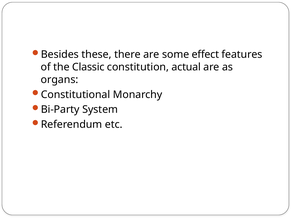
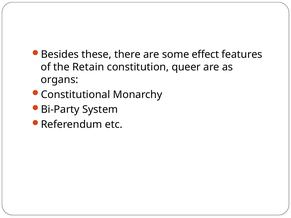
Classic: Classic -> Retain (88, 67)
actual: actual -> queer (186, 67)
